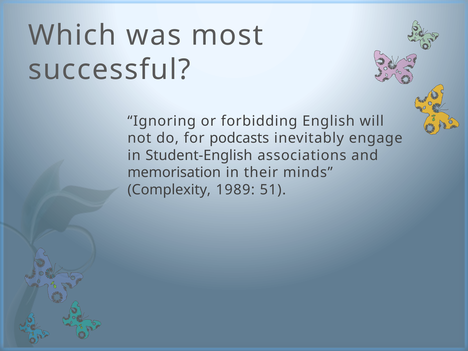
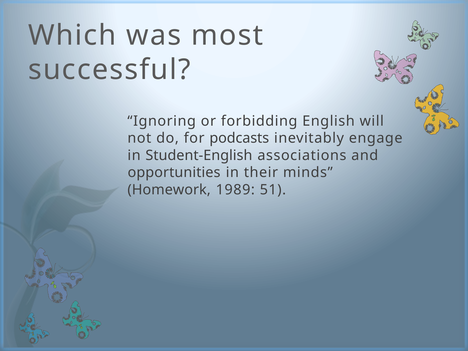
memorisation: memorisation -> opportunities (174, 173)
Complexity: Complexity -> Homework (169, 190)
